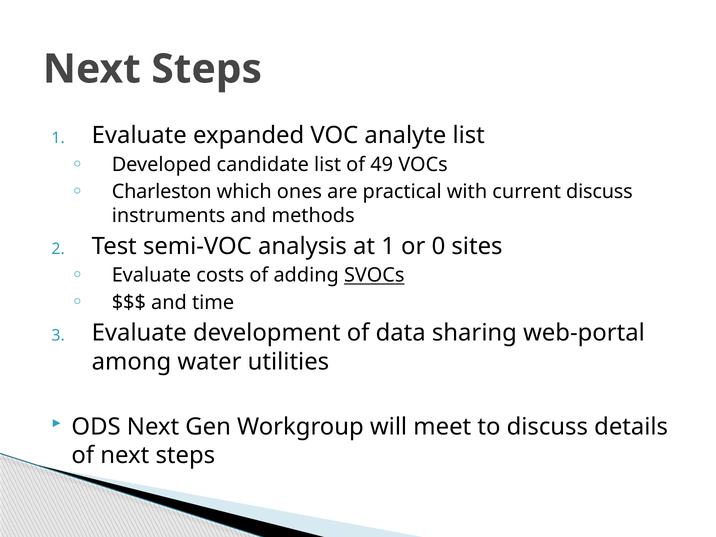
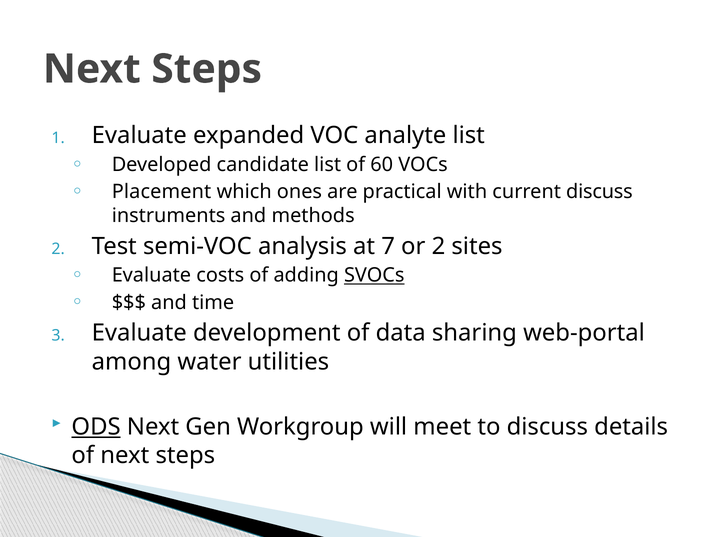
49: 49 -> 60 (382, 165)
Charleston: Charleston -> Placement (162, 192)
at 1: 1 -> 7 (388, 246)
or 0: 0 -> 2 (438, 246)
ODS underline: none -> present (96, 427)
